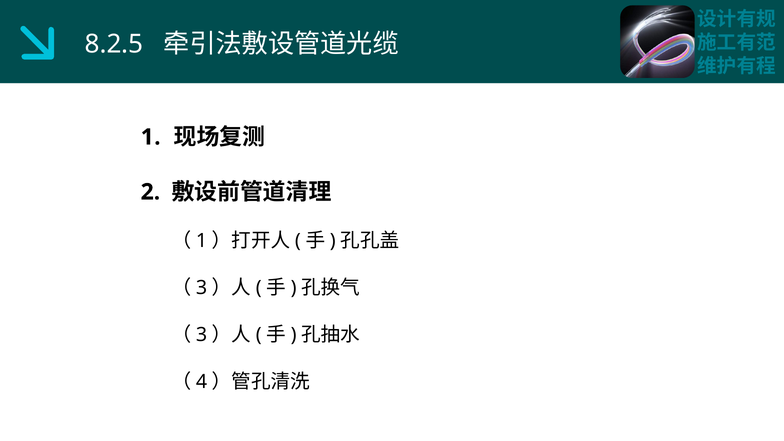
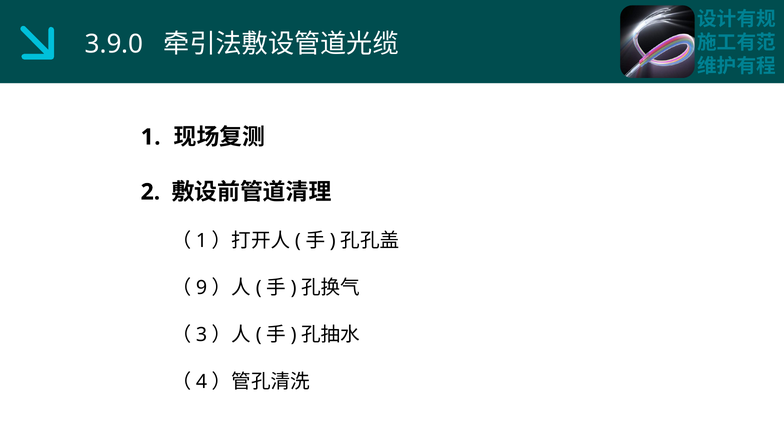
8.2.5: 8.2.5 -> 3.9.0 (114, 44)
3: 3 -> 9 (202, 288)
